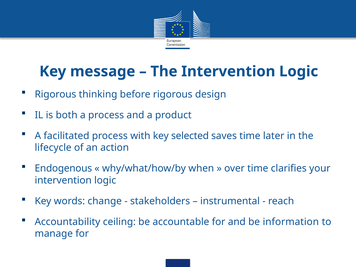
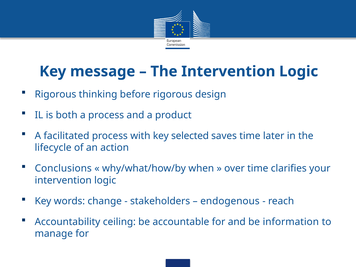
Endogenous: Endogenous -> Conclusions (63, 168)
instrumental: instrumental -> endogenous (230, 201)
